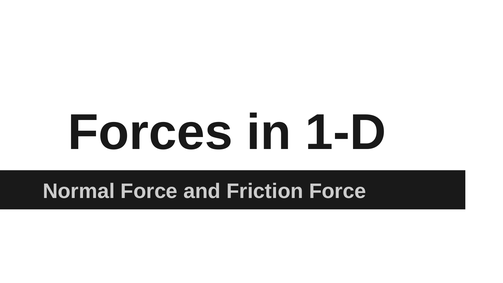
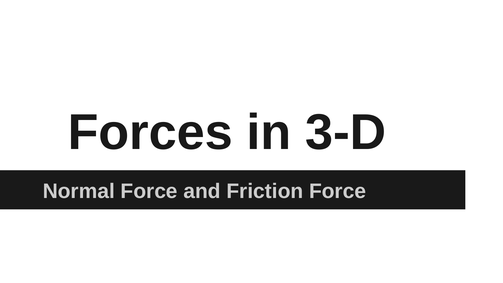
1-D: 1-D -> 3-D (346, 132)
